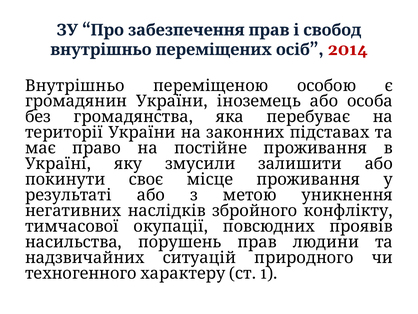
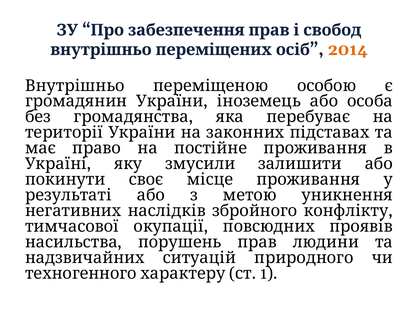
2014 colour: red -> orange (348, 50)
